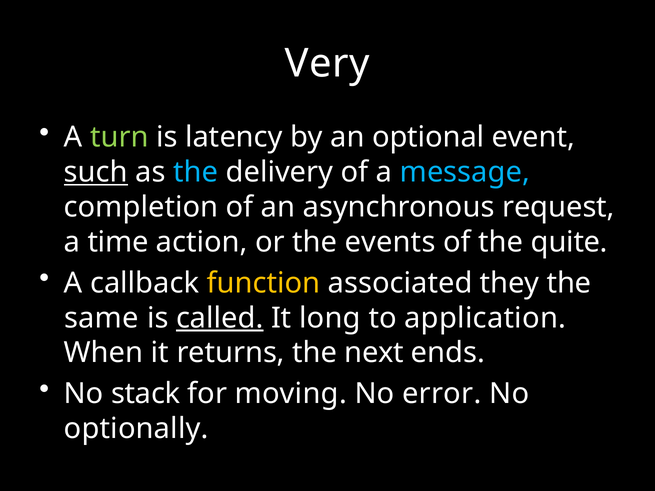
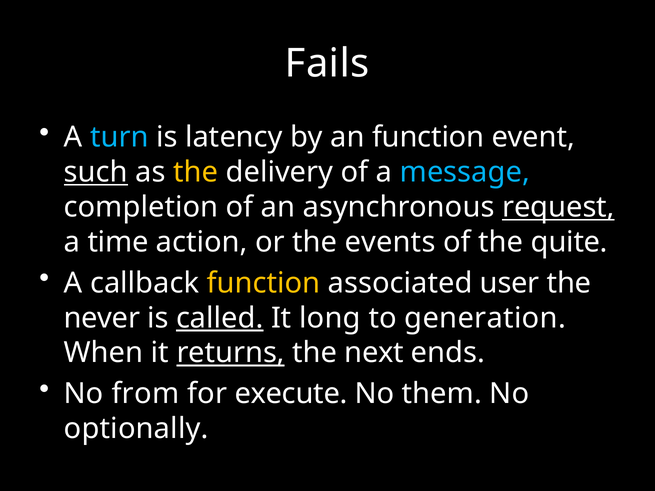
Very: Very -> Fails (327, 63)
turn colour: light green -> light blue (119, 137)
an optional: optional -> function (428, 137)
the colour: light blue -> yellow (196, 172)
request underline: none -> present (558, 207)
they: they -> user (510, 283)
same: same -> never (102, 318)
application: application -> generation (485, 318)
returns underline: none -> present (231, 353)
stack: stack -> from (145, 394)
moving: moving -> execute (291, 394)
error: error -> them (442, 394)
